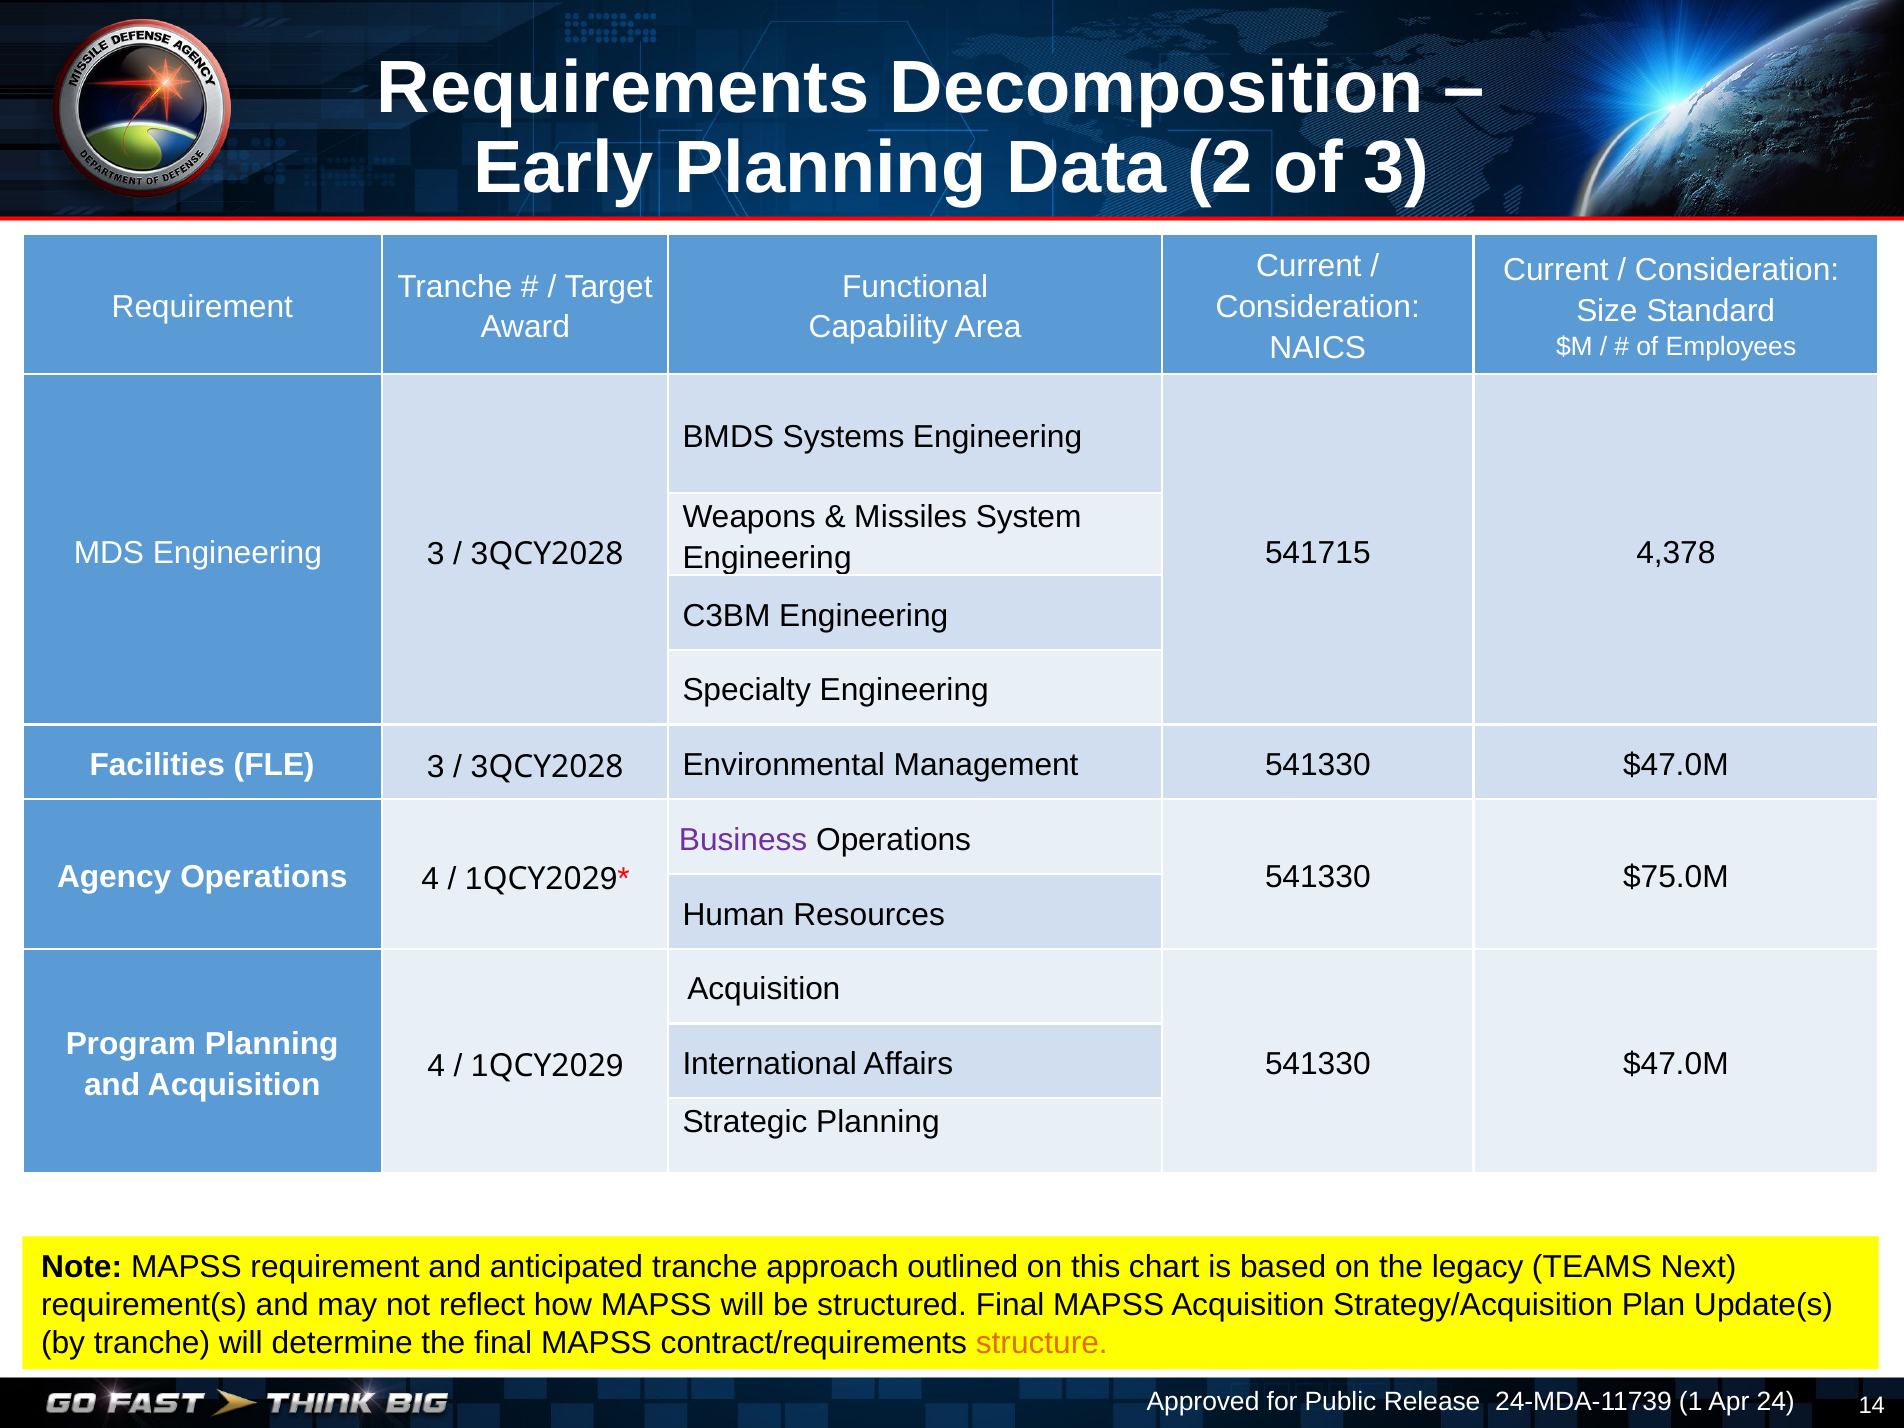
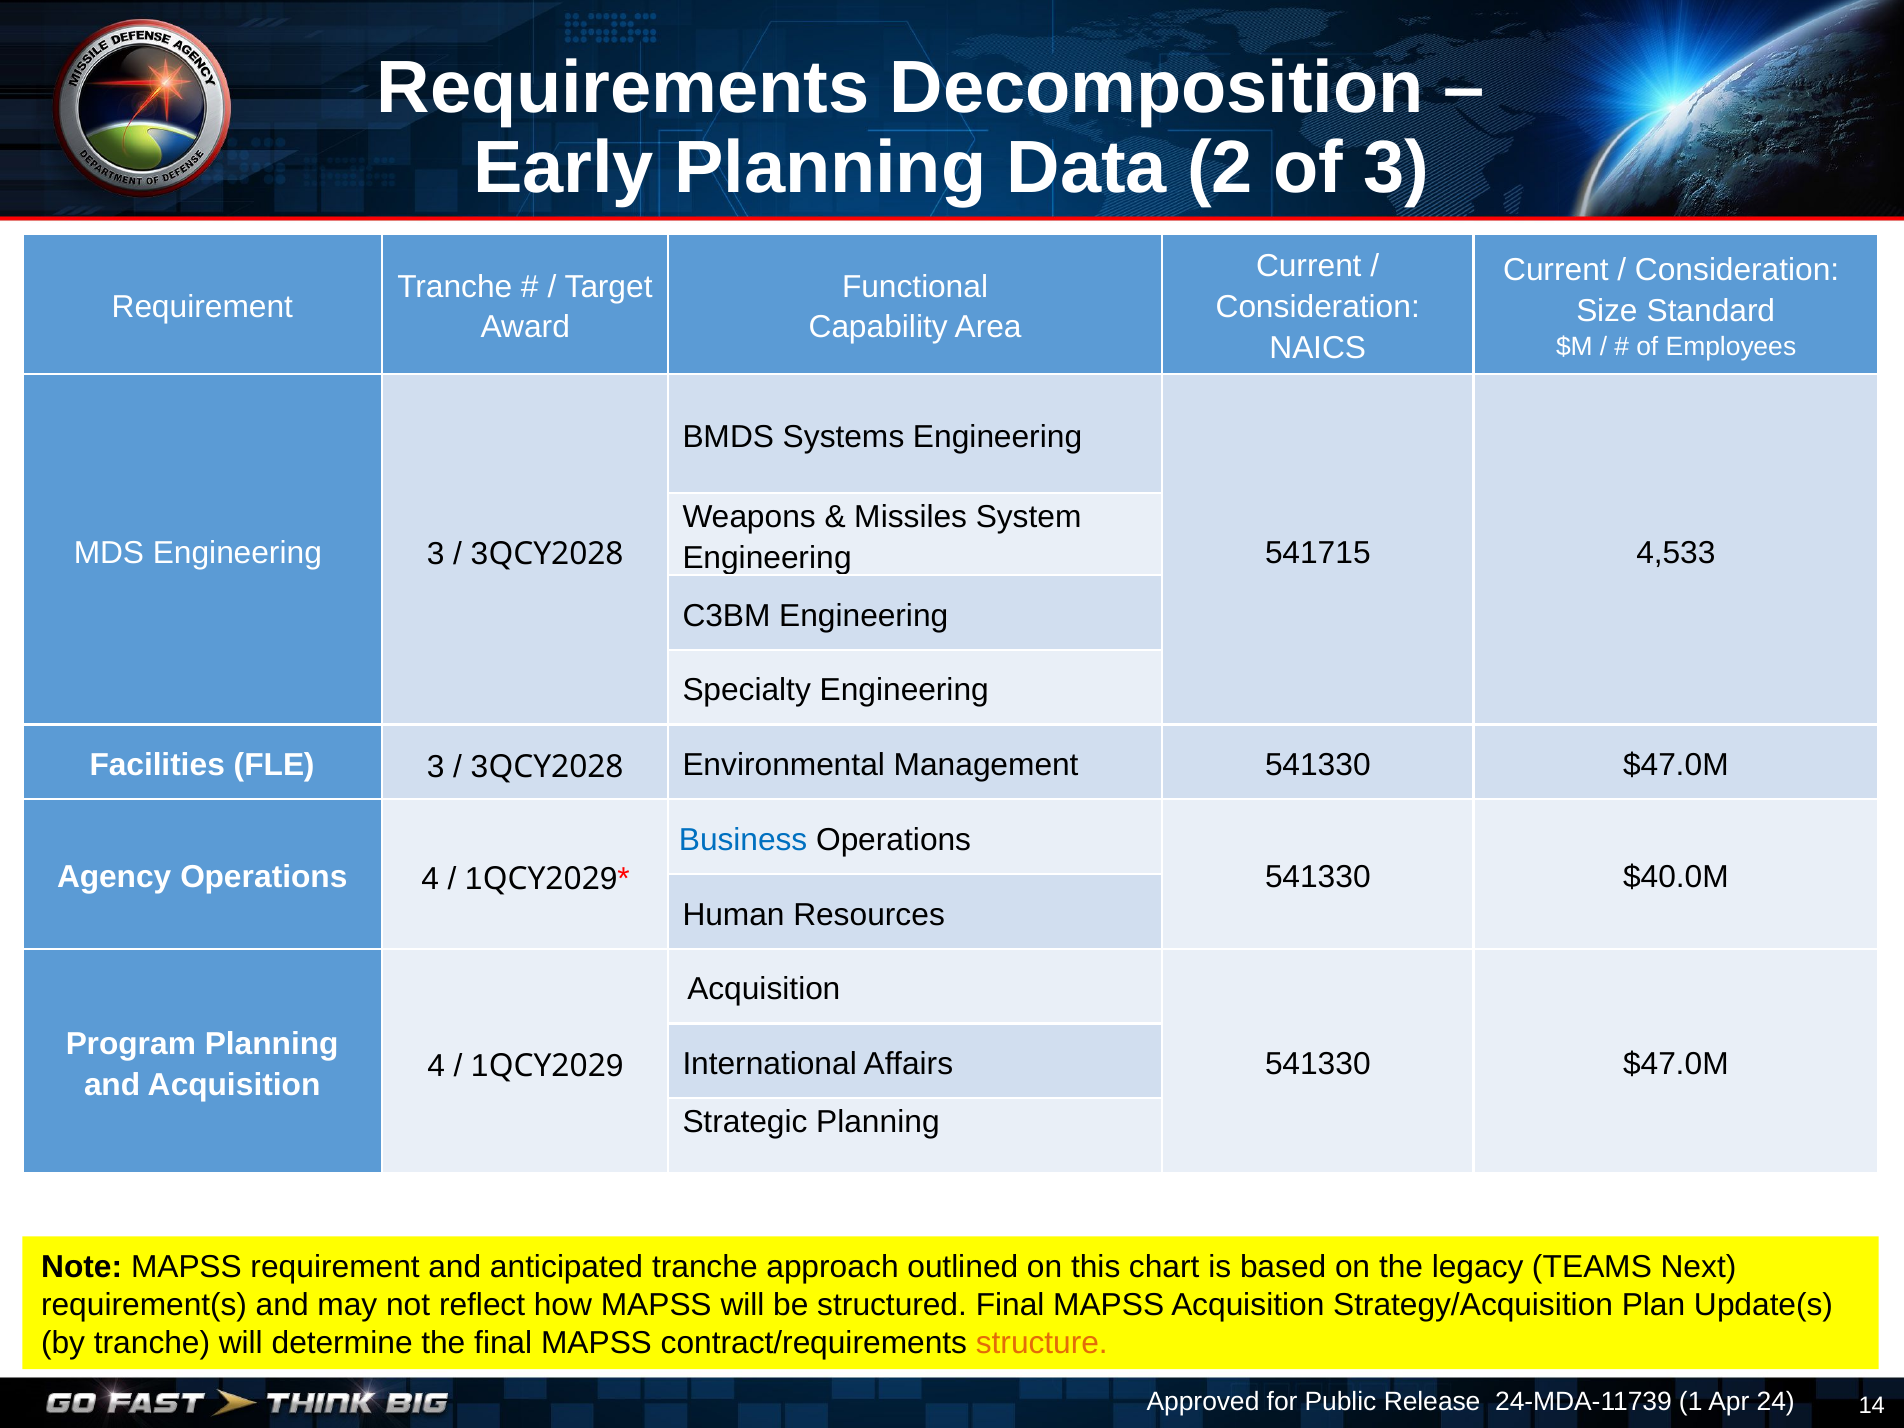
4,378: 4,378 -> 4,533 (1676, 553)
Business colour: purple -> blue (743, 840)
$75.0M: $75.0M -> $40.0M (1676, 877)
